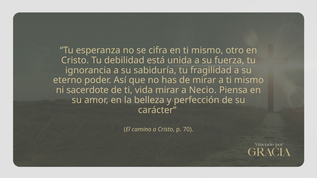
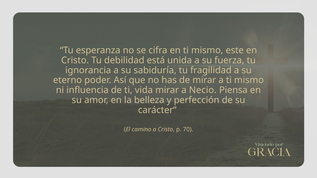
otro: otro -> este (235, 50)
sacerdote: sacerdote -> influencia (87, 90)
